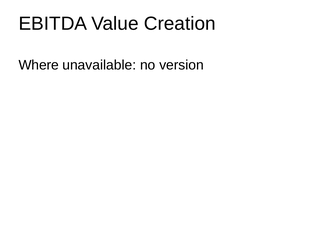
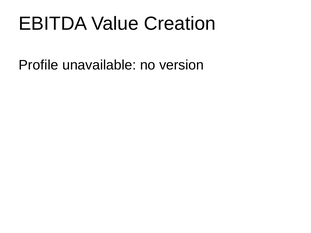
Where: Where -> Profile (39, 65)
